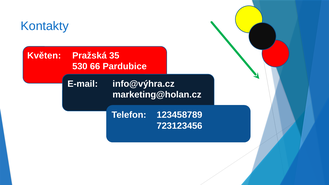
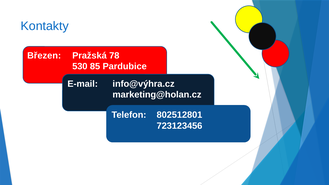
Květen: Květen -> Březen (44, 56)
35: 35 -> 78 (114, 56)
66: 66 -> 85 (95, 67)
123458789: 123458789 -> 802512801 (179, 115)
